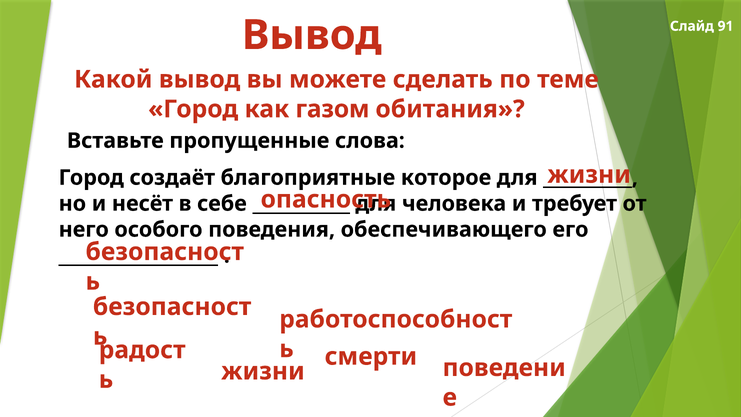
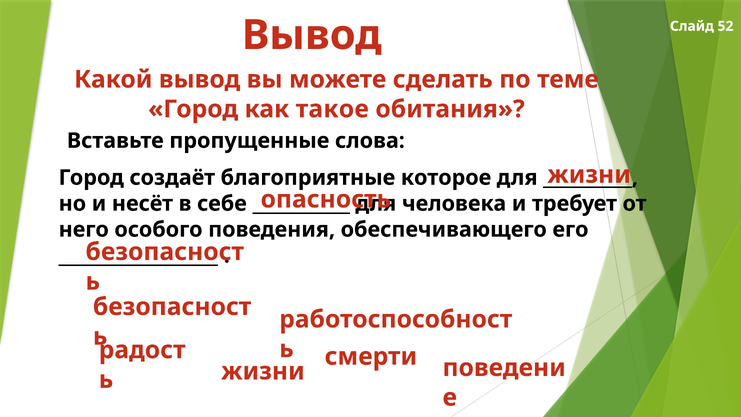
91: 91 -> 52 (726, 26)
газом: газом -> такое (332, 109)
